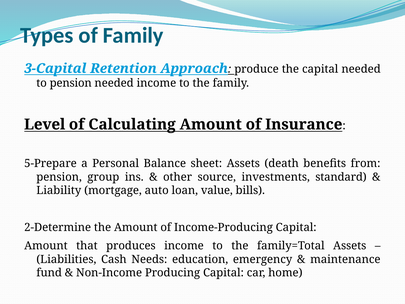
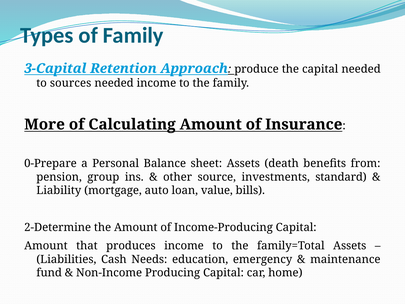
to pension: pension -> sources (71, 83)
Level: Level -> More (45, 124)
5-Prepare: 5-Prepare -> 0-Prepare (50, 163)
